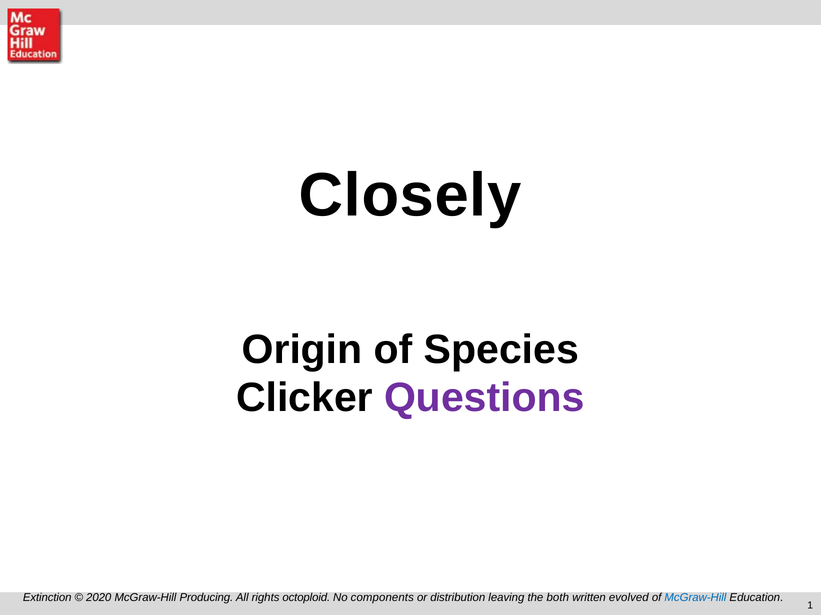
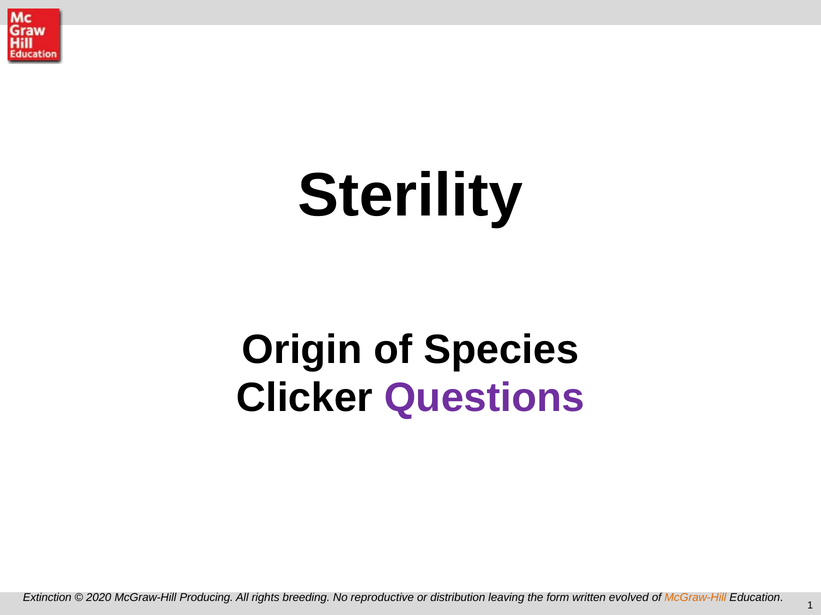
Closely: Closely -> Sterility (410, 196)
octoploid: octoploid -> breeding (306, 598)
components: components -> reproductive (382, 598)
both: both -> form (558, 598)
McGraw-Hill colour: blue -> orange (695, 598)
